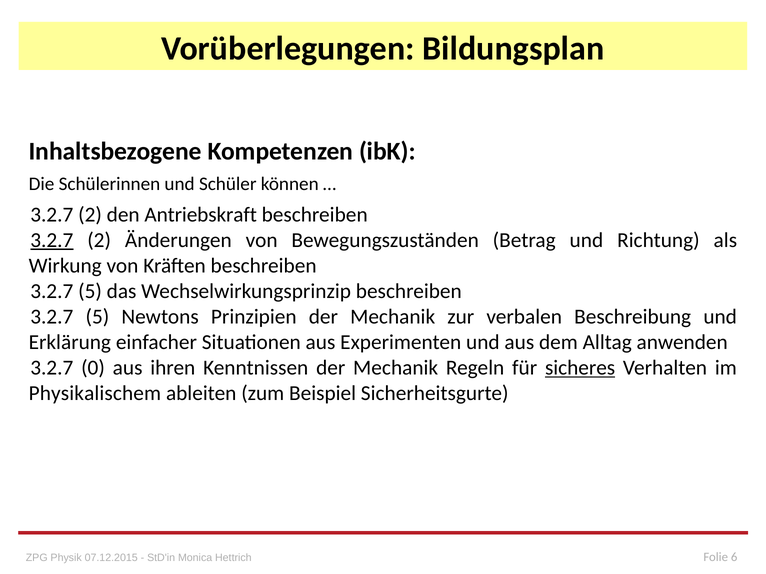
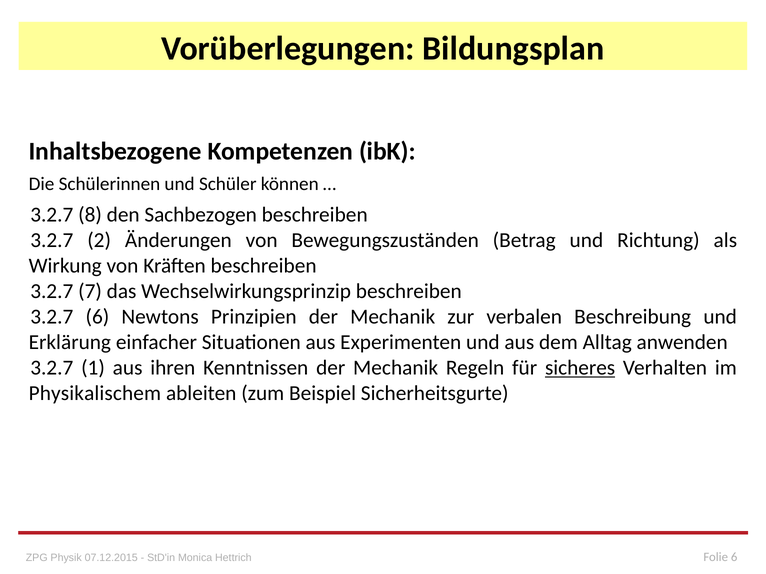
2: 2 -> 8 (90, 215)
Antriebskraft: Antriebskraft -> Sachbezogen (201, 215)
3.2.7 underline: present -> none (52, 240)
5: 5 -> 7 (90, 291)
5: 5 -> 6 (97, 317)
0: 0 -> 1 (93, 368)
